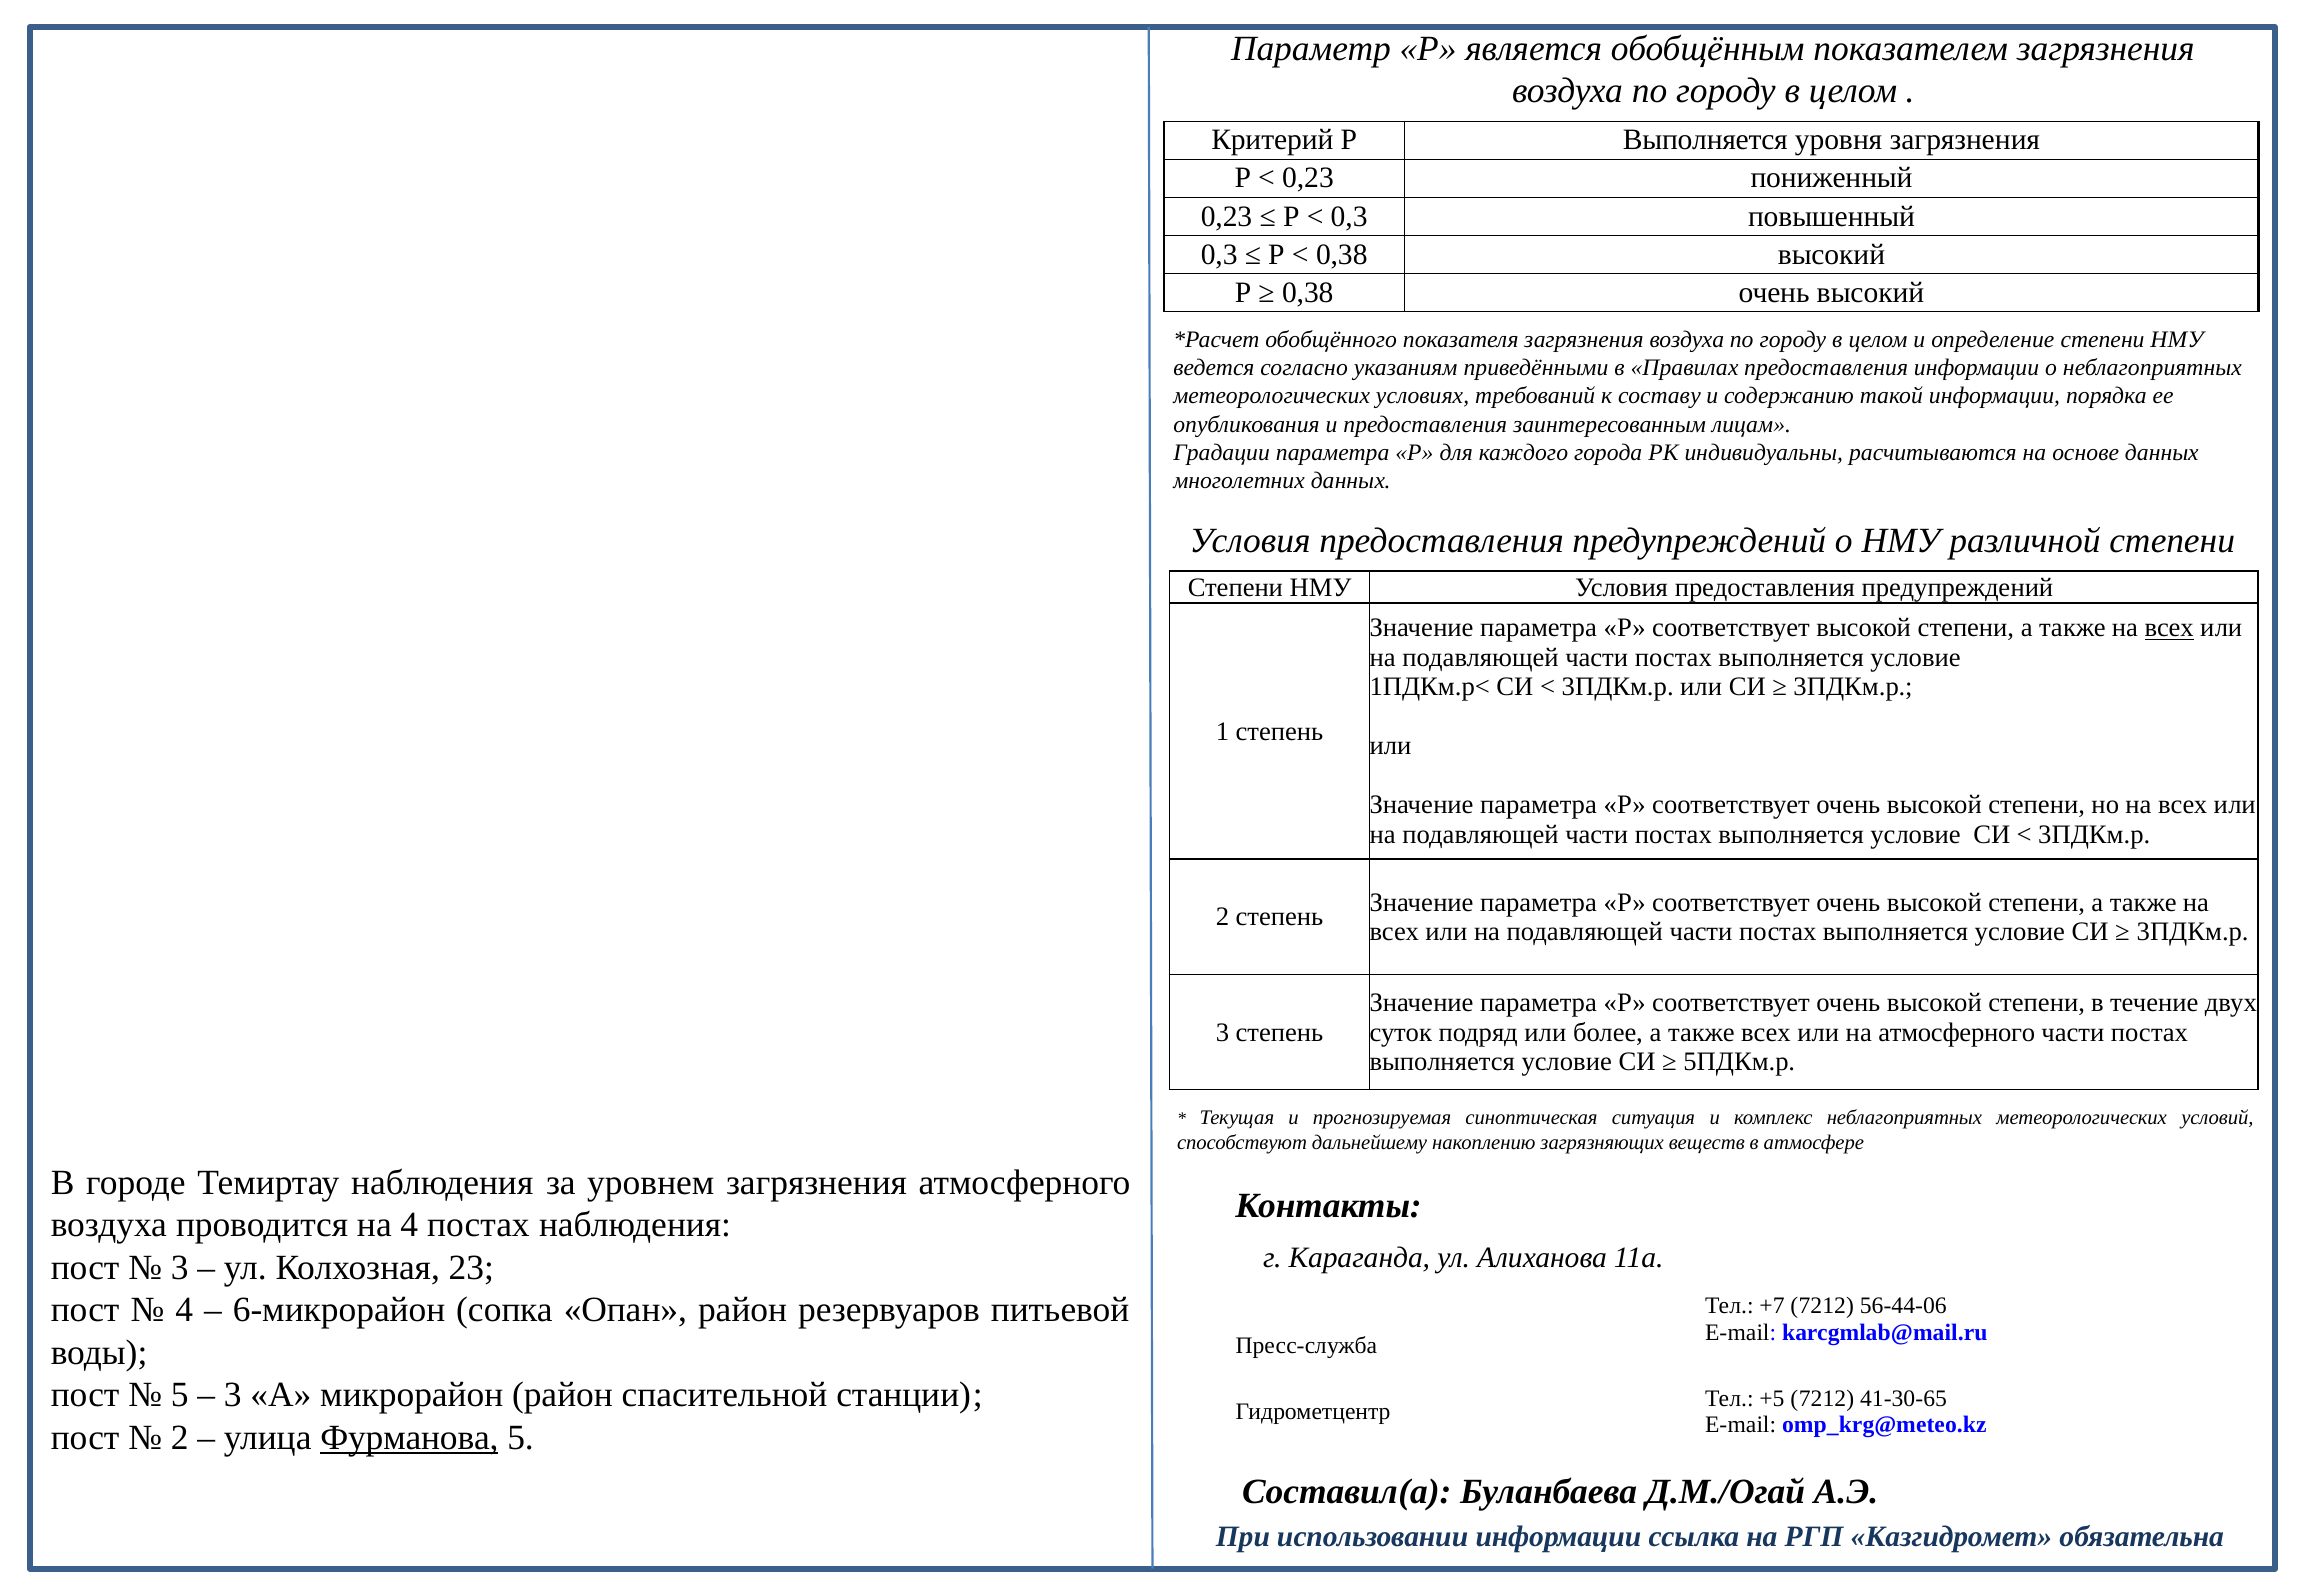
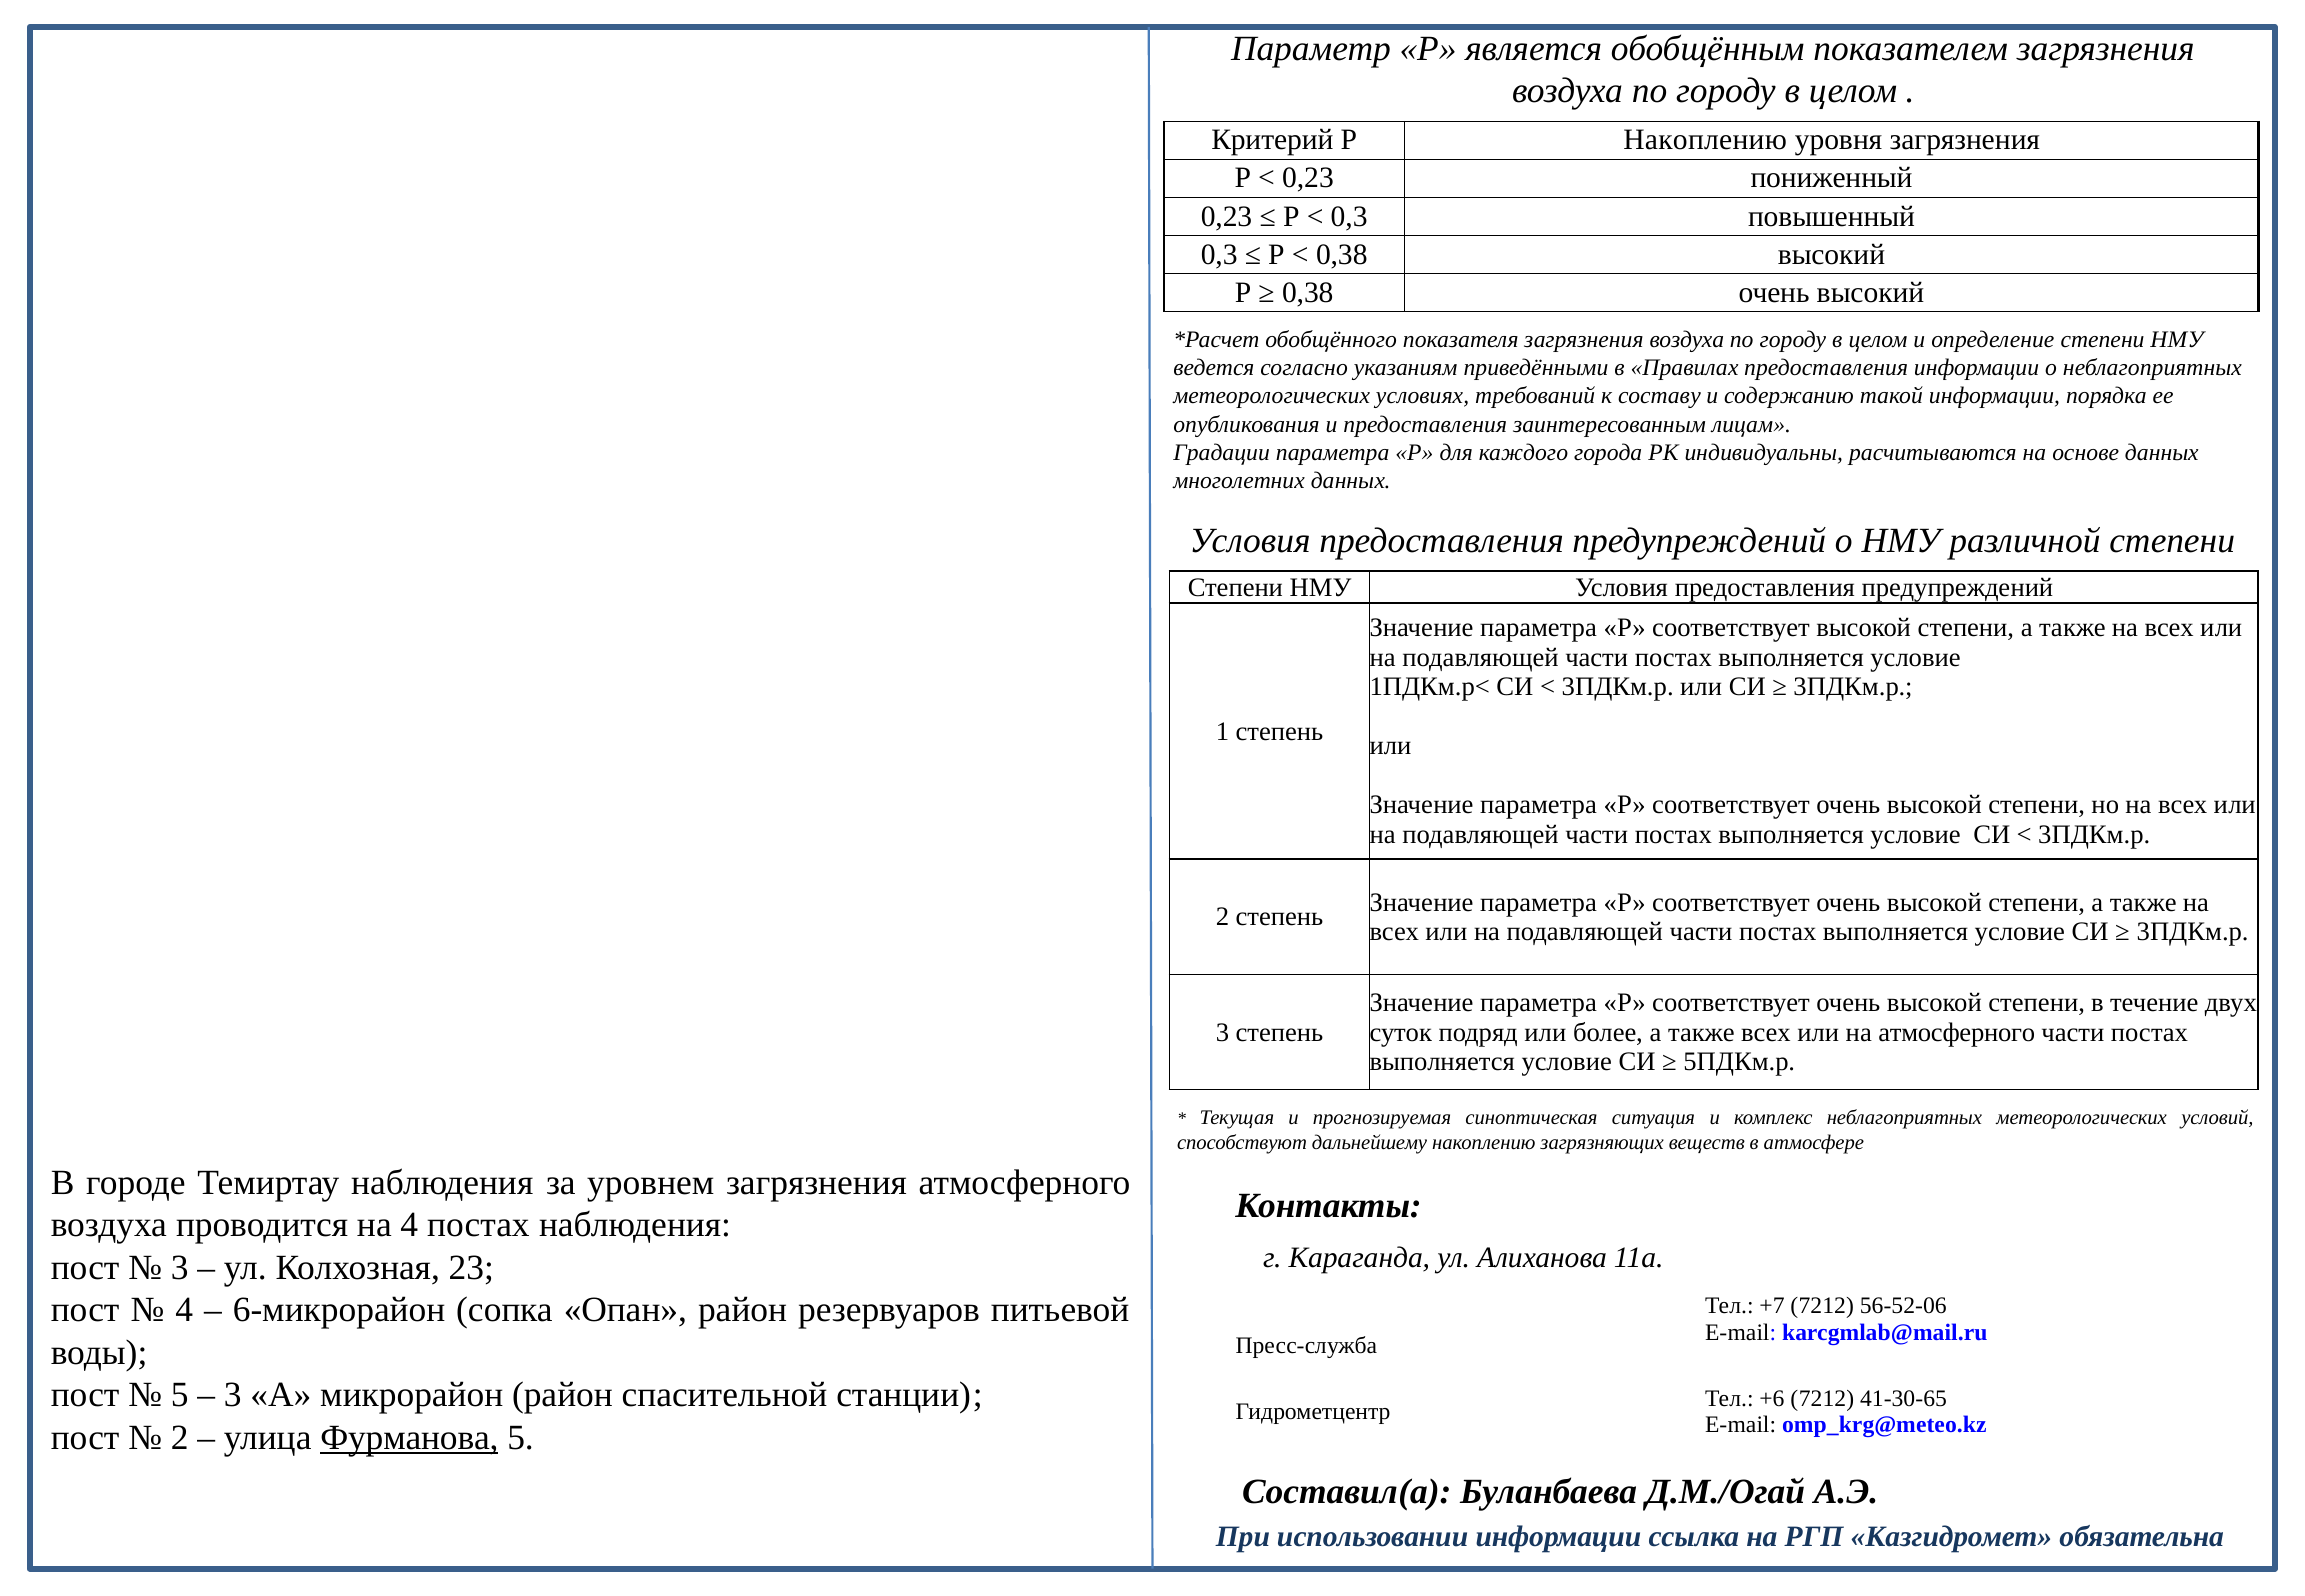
Р Выполняется: Выполняется -> Накоплению (1705, 140)
всех underline: present -> none (2169, 628)
56-44-06: 56-44-06 -> 56-52-06 (1903, 1306)
+5: +5 -> +6 (1772, 1398)
